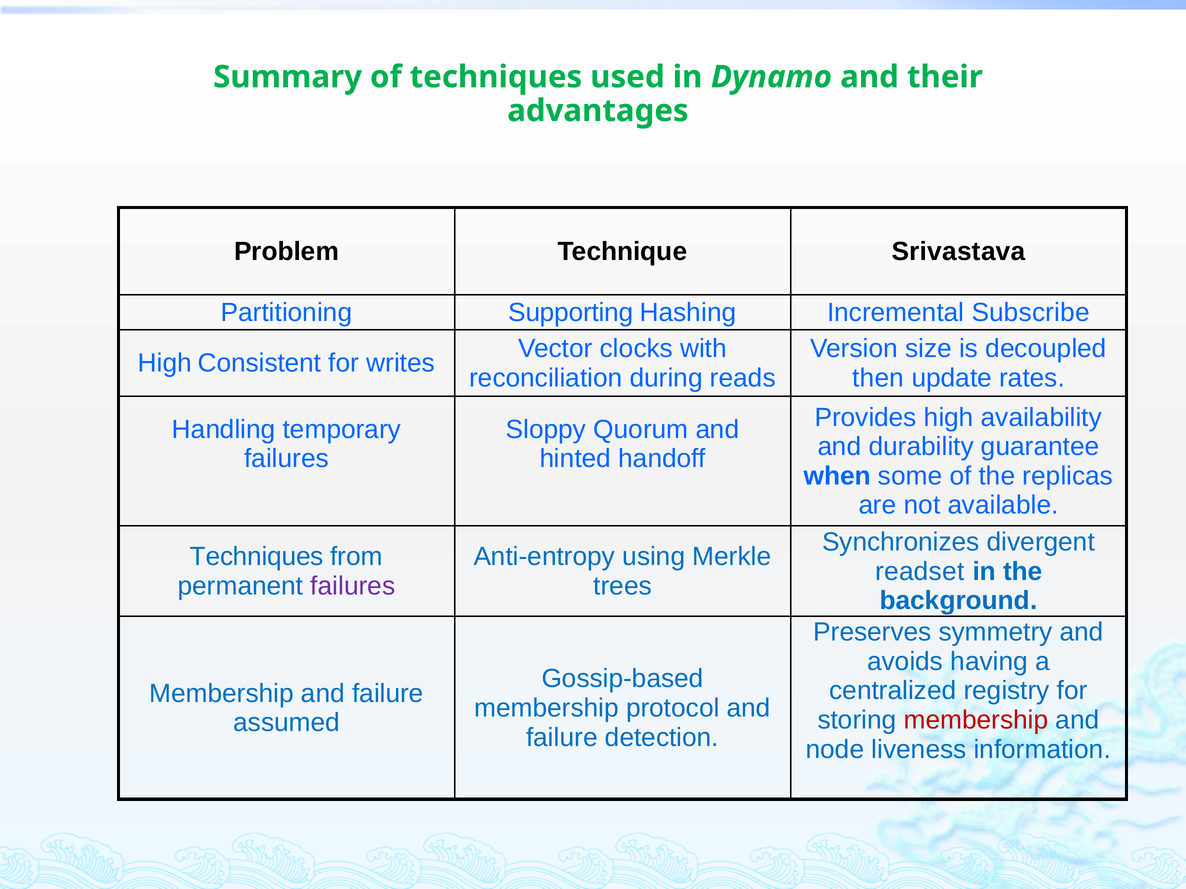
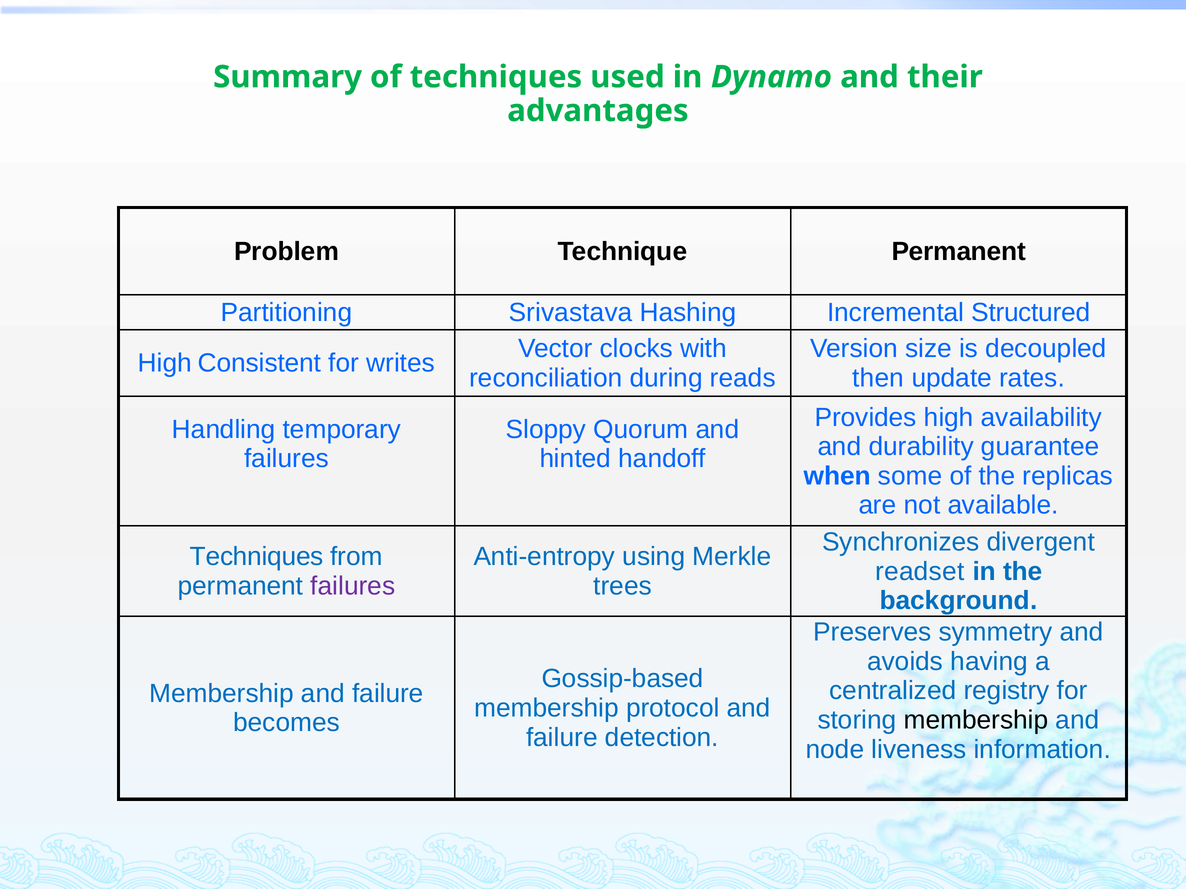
Technique Srivastava: Srivastava -> Permanent (959, 252)
Supporting: Supporting -> Srivastava (571, 313)
Subscribe: Subscribe -> Structured (1031, 313)
membership colour: red -> black (976, 720)
assumed: assumed -> becomes (287, 723)
